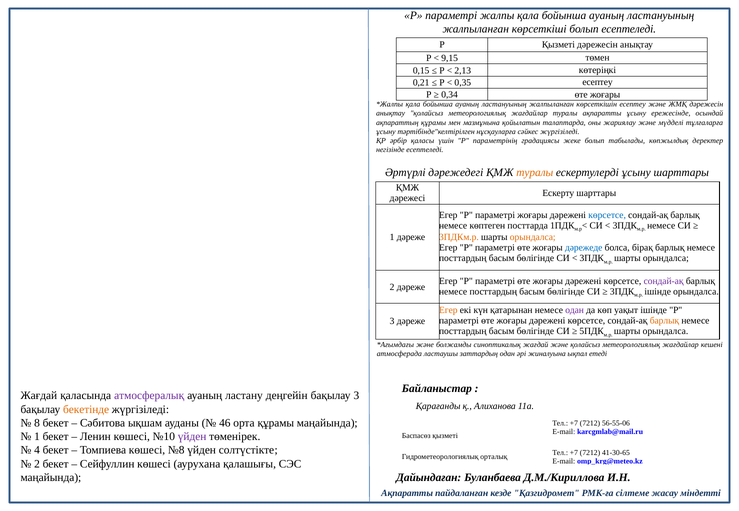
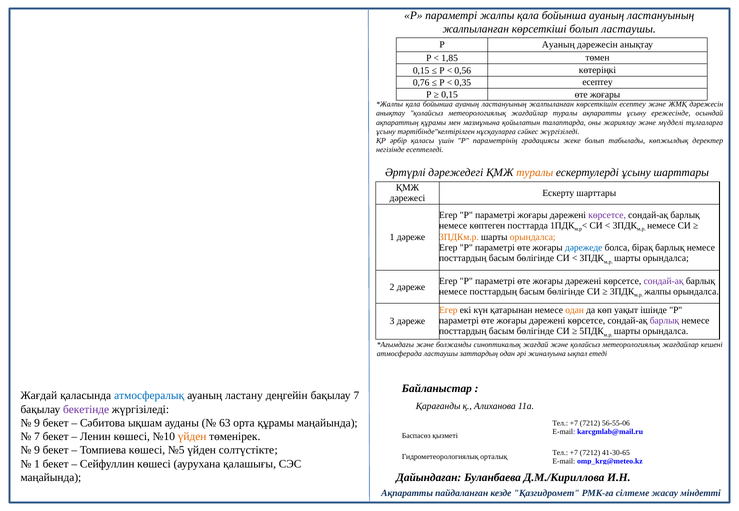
болып есептеледі: есептеледі -> ластаушы (629, 29)
Р Қызметі: Қызметі -> Ауаның (558, 45)
9,15: 9,15 -> 1,85 (450, 58)
2,13: 2,13 -> 0,56 (463, 70)
0,21: 0,21 -> 0,76 (421, 83)
0,34: 0,34 -> 0,15 (450, 95)
көрсетсе colour: blue -> purple (607, 215)
ішінде: ішінде -> жалпы (658, 292)
одан colour: purple -> orange (575, 311)
барлық colour: orange -> purple (664, 321)
атмосфералық colour: purple -> blue (149, 396)
бақылау 3: 3 -> 7 (356, 396)
бекетінде colour: orange -> purple (86, 410)
8: 8 -> 9 (37, 423)
46: 46 -> 63 (225, 423)
1: 1 -> 7 (37, 437)
үйден colour: purple -> orange (192, 437)
4: 4 -> 9 (37, 451)
№8: №8 -> №5 (176, 451)
2: 2 -> 1 (37, 464)
